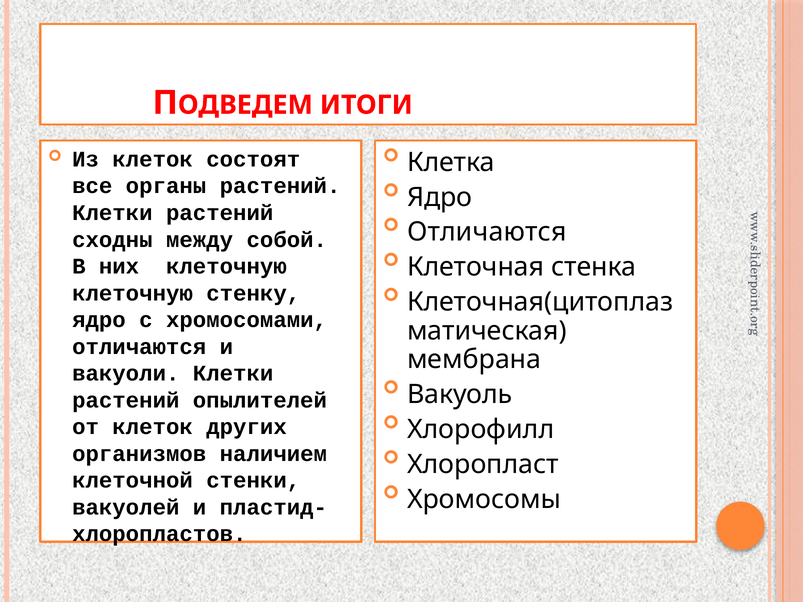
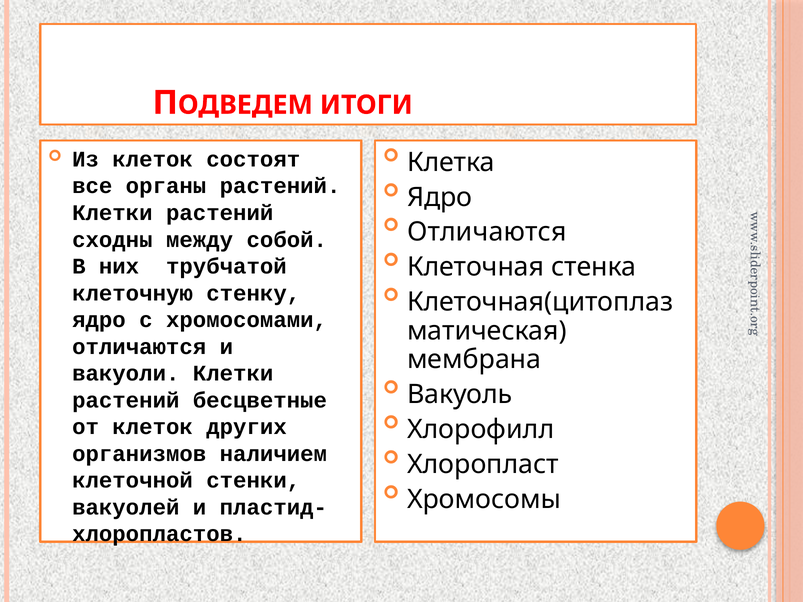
них клеточную: клеточную -> трубчатой (226, 267)
опылителей: опылителей -> бесцветные (260, 400)
